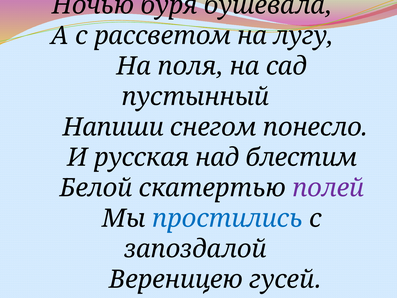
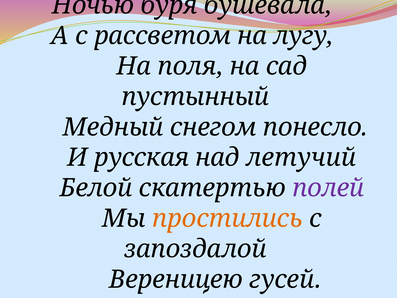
Напиши: Напиши -> Медный (113, 127)
блестим: блестим -> летучий (301, 157)
простились colour: blue -> orange (227, 218)
